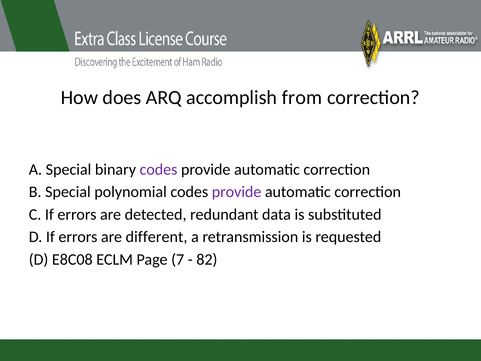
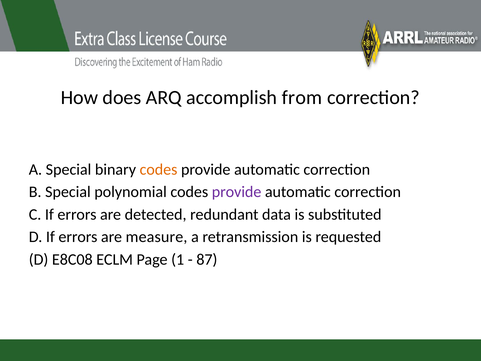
codes colour: purple -> orange (159, 169)
different: different -> measure (157, 237)
7: 7 -> 1 (178, 259)
82: 82 -> 87 (207, 259)
